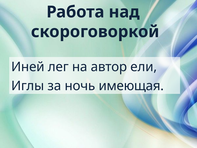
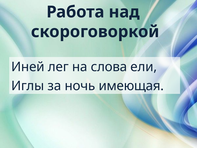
автор: автор -> слова (109, 67)
